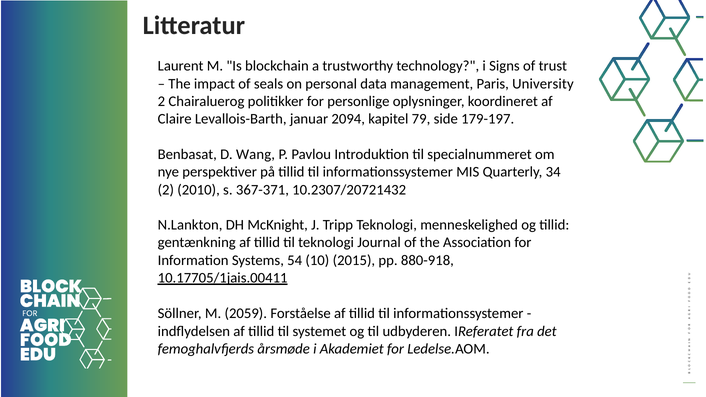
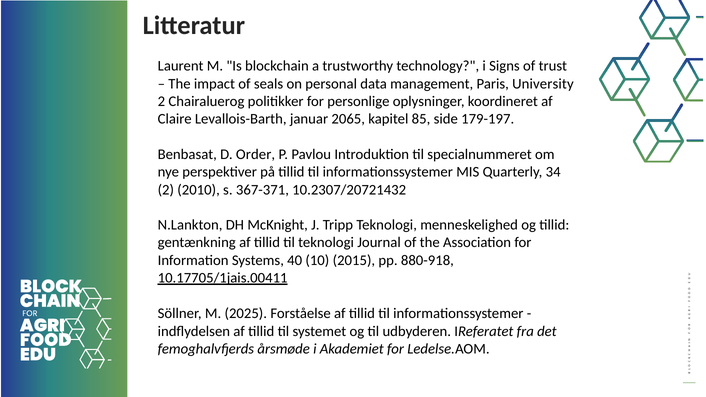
2094: 2094 -> 2065 (348, 119)
79: 79 -> 85 (421, 119)
Wang: Wang -> Order (256, 154)
54: 54 -> 40 (295, 260)
2059: 2059 -> 2025 (246, 314)
